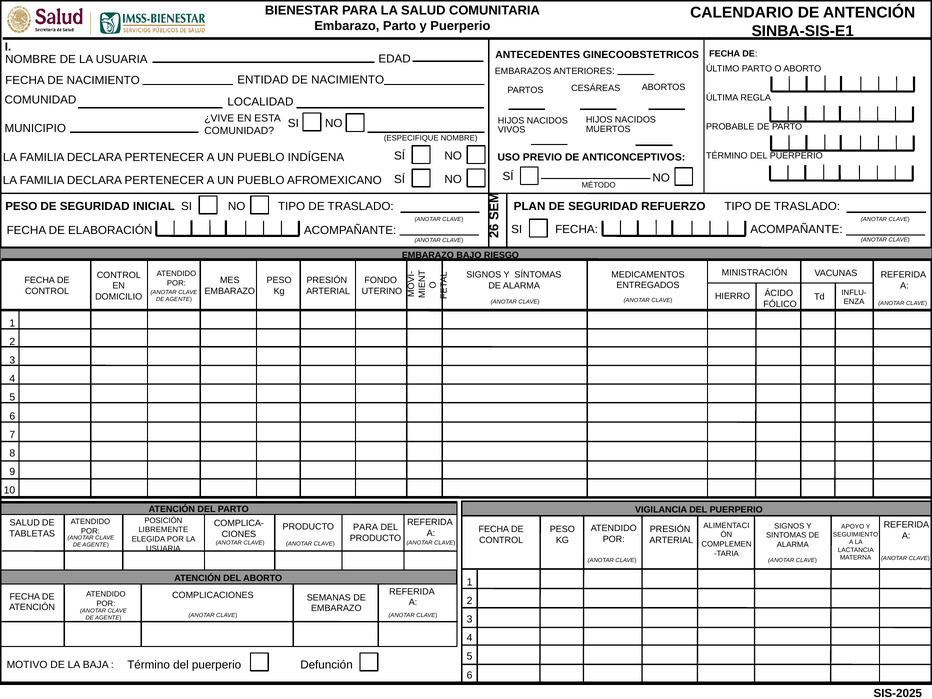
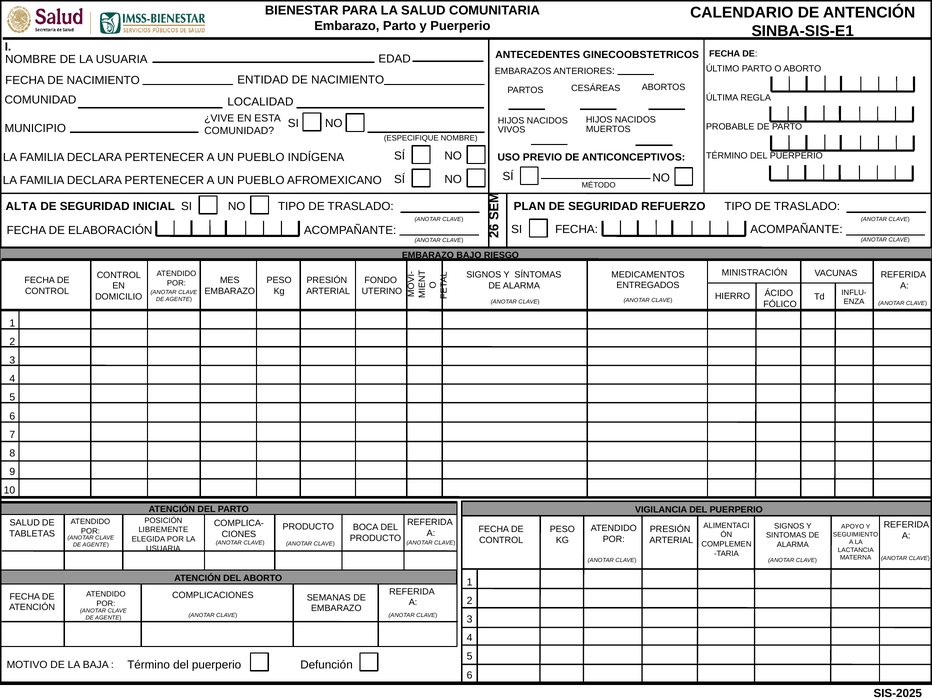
PESO: PESO -> ALTA (21, 206)
PARA: PARA -> BOCA (366, 527)
